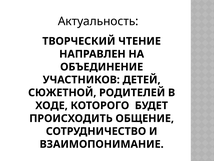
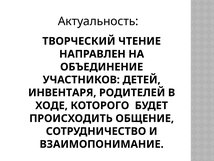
СЮЖЕТНОЙ: СЮЖЕТНОЙ -> ИНВЕНТАРЯ (62, 92)
